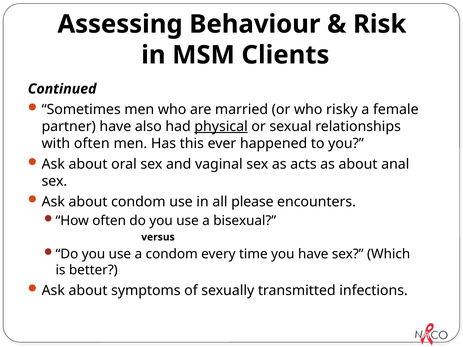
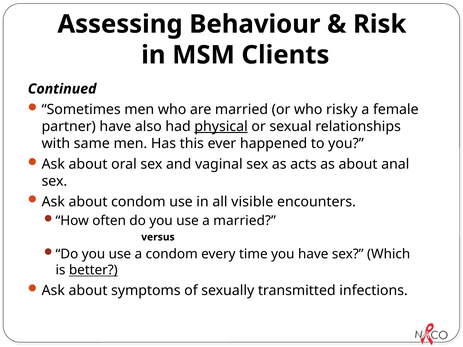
with often: often -> same (92, 144)
please: please -> visible (252, 202)
a bisexual: bisexual -> married (245, 221)
better underline: none -> present (93, 270)
